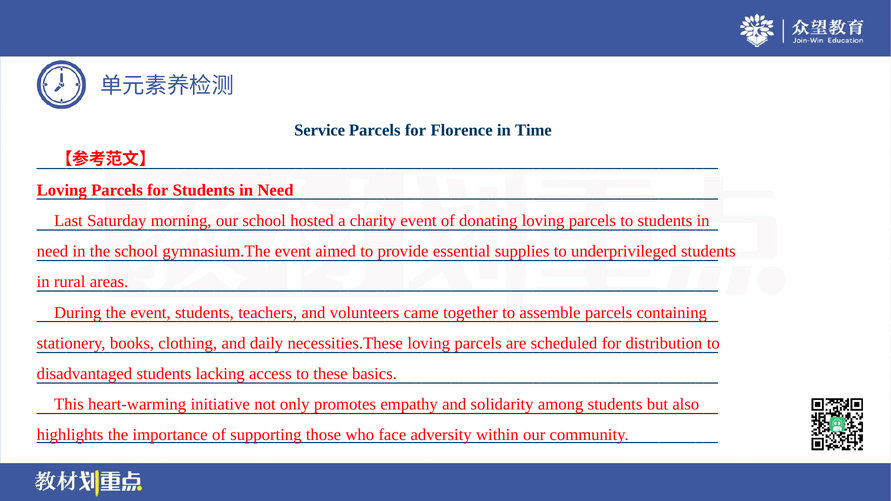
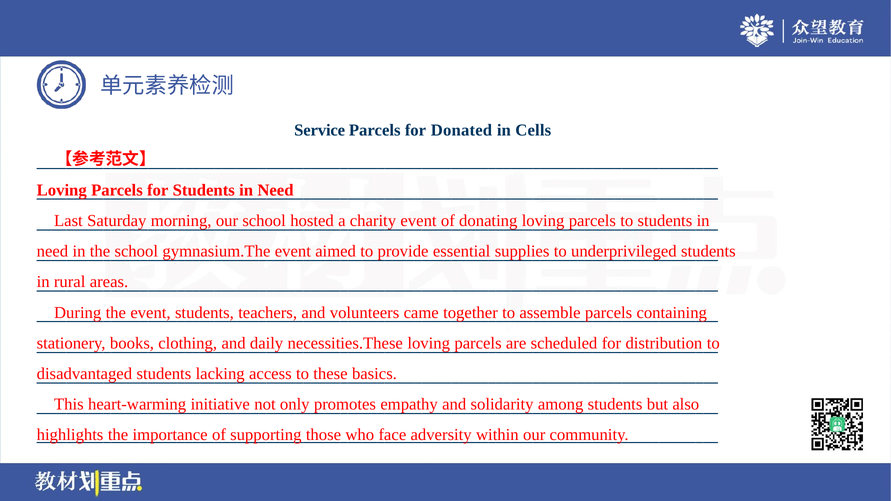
Florence: Florence -> Donated (462, 130)
Time: Time -> Cells (533, 130)
